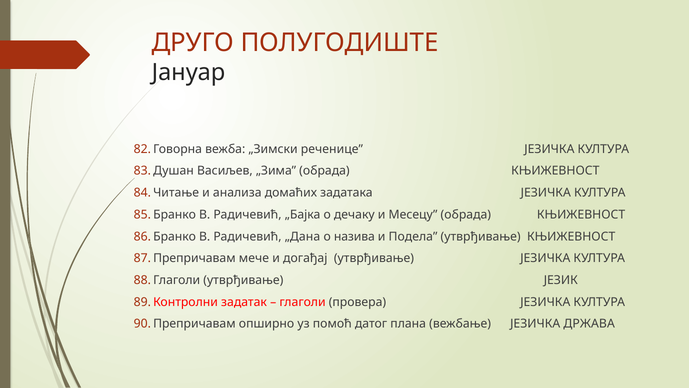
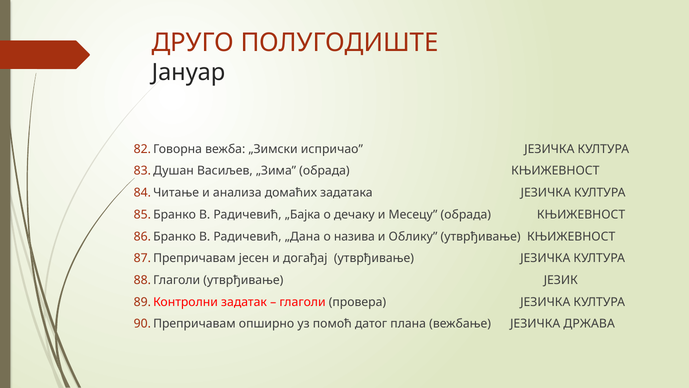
реченице: реченице -> испричао (332, 149)
Подела: Подела -> Облику (413, 236)
мече: мече -> јесен (254, 258)
